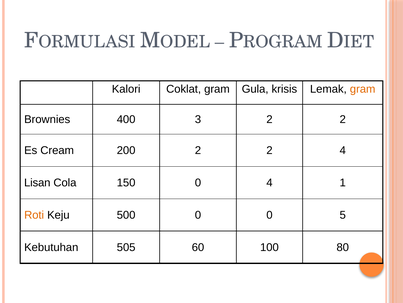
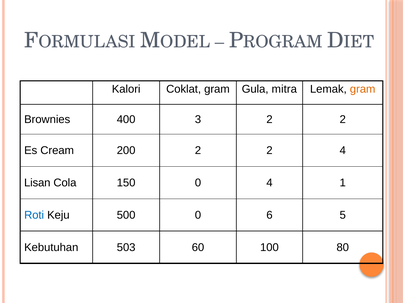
krisis: krisis -> mitra (284, 89)
Roti colour: orange -> blue (34, 215)
0 0: 0 -> 6 (270, 215)
505: 505 -> 503 (126, 247)
